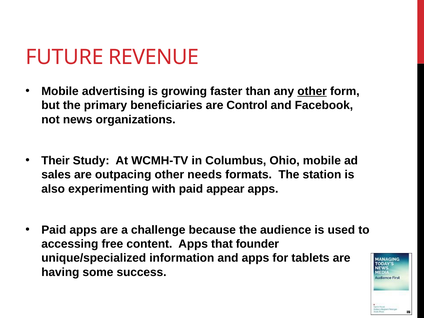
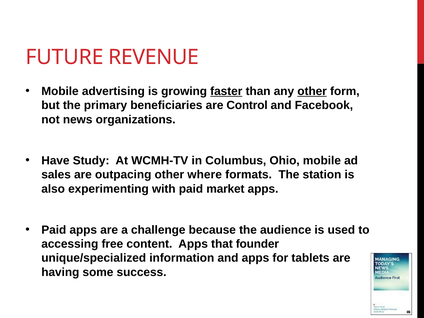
faster underline: none -> present (226, 91)
Their: Their -> Have (55, 161)
needs: needs -> where (205, 175)
appear: appear -> market (225, 189)
